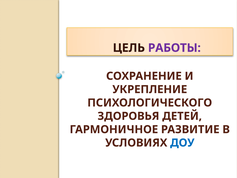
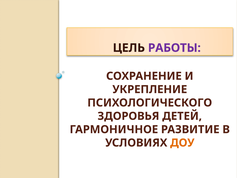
ДОУ colour: blue -> orange (182, 143)
